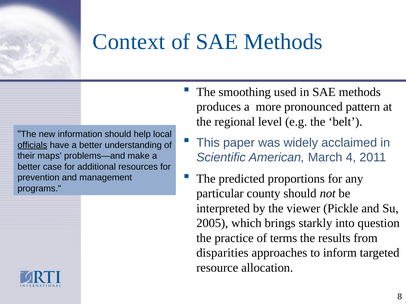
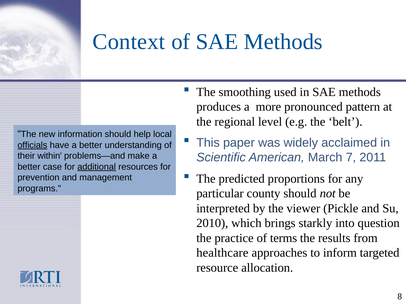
maps: maps -> within (50, 156)
4: 4 -> 7 (351, 158)
additional underline: none -> present (97, 167)
2005: 2005 -> 2010 (212, 224)
disparities: disparities -> healthcare (222, 253)
